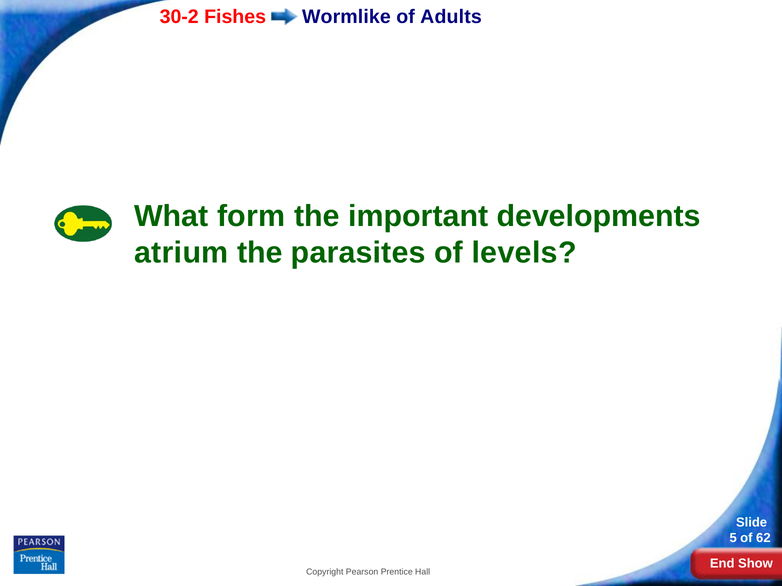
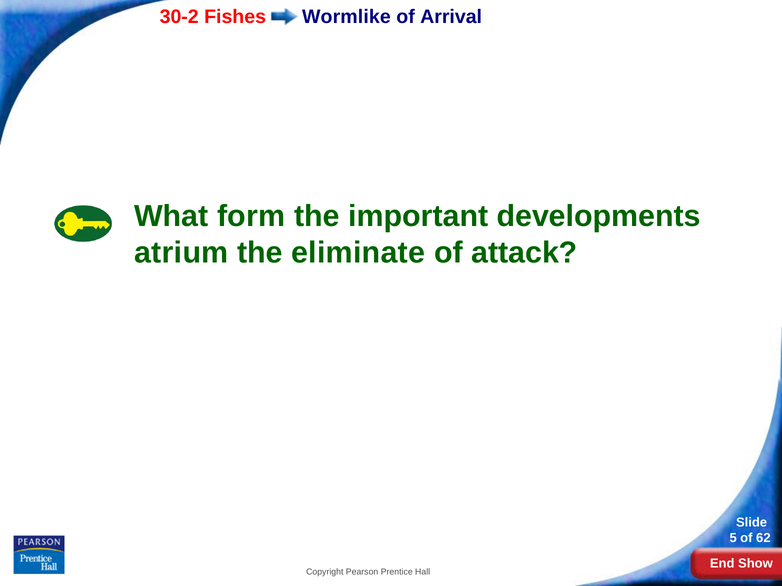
Adults: Adults -> Arrival (451, 17)
parasites: parasites -> eliminate (358, 253)
levels: levels -> attack (524, 253)
